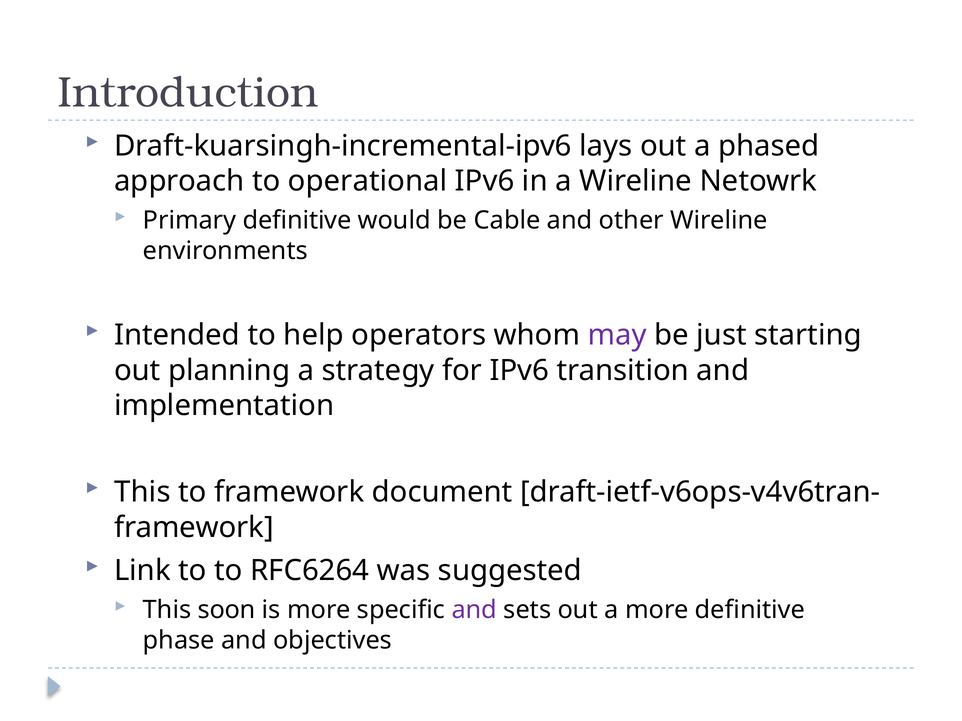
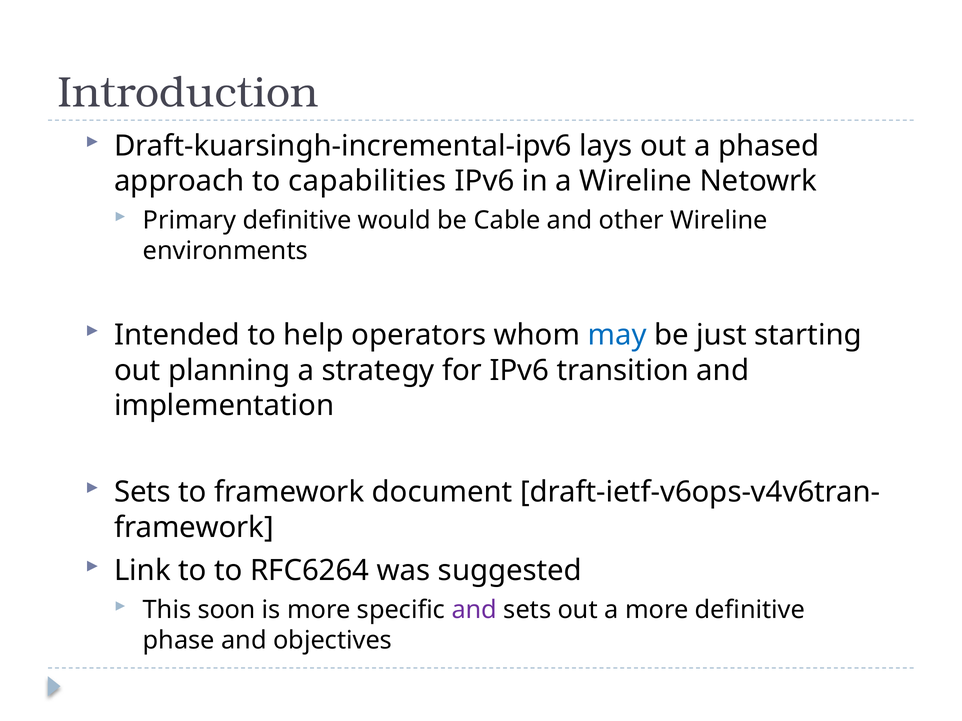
operational: operational -> capabilities (368, 181)
may colour: purple -> blue (617, 335)
This: This -> Sets (143, 493)
